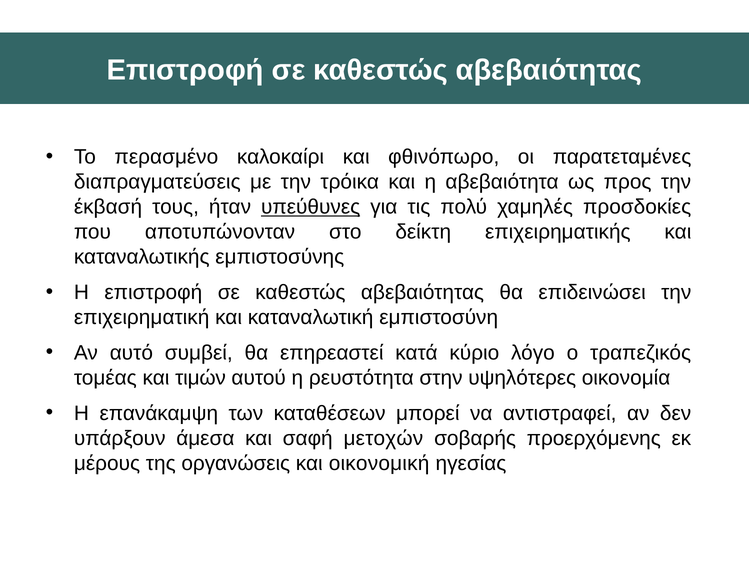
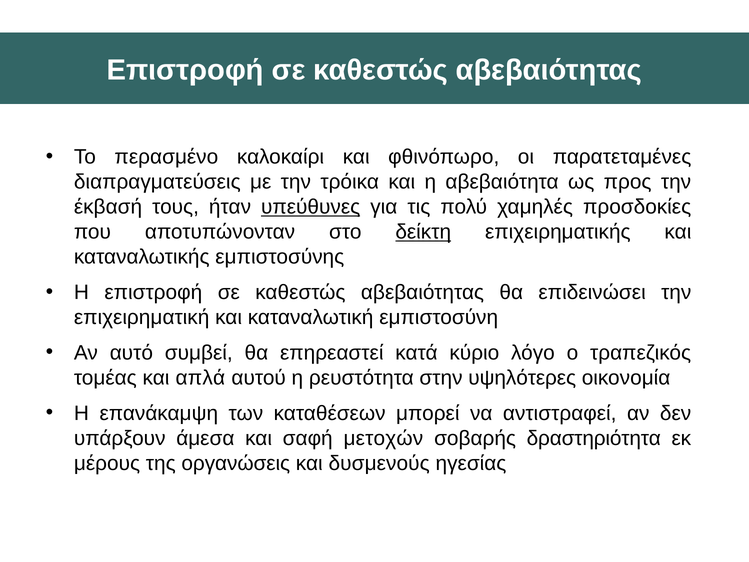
δείκτη underline: none -> present (423, 232)
τιμών: τιμών -> απλά (200, 378)
προερχόμενης: προερχόμενης -> δραστηριότητα (594, 438)
οικονομική: οικονομική -> δυσμενούς (379, 463)
